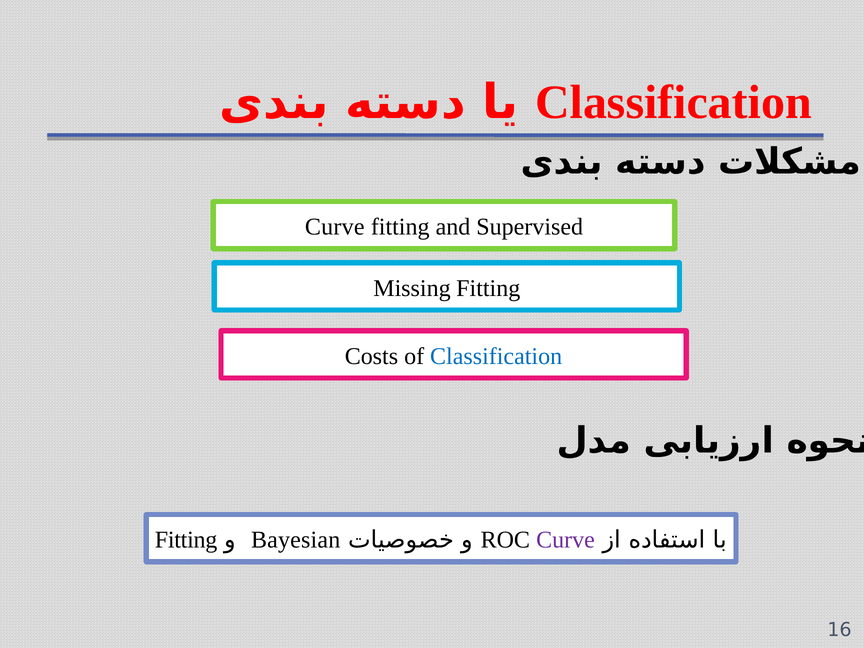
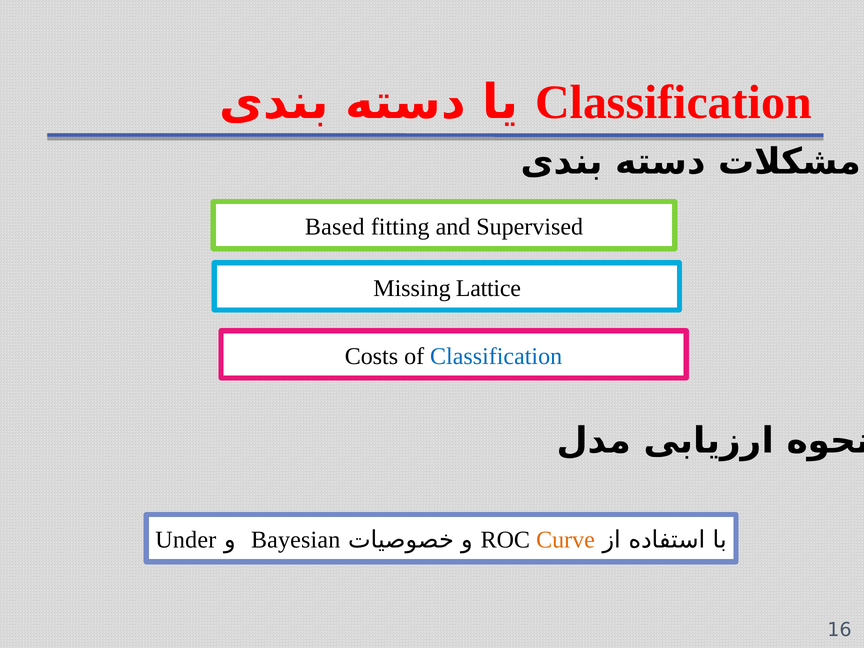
Curve: Curve -> Based (335, 227)
Missing Fitting: Fitting -> Lattice (488, 288)
Fitting: Fitting -> Under (186, 540)
Curve colour: purple -> orange (565, 540)
